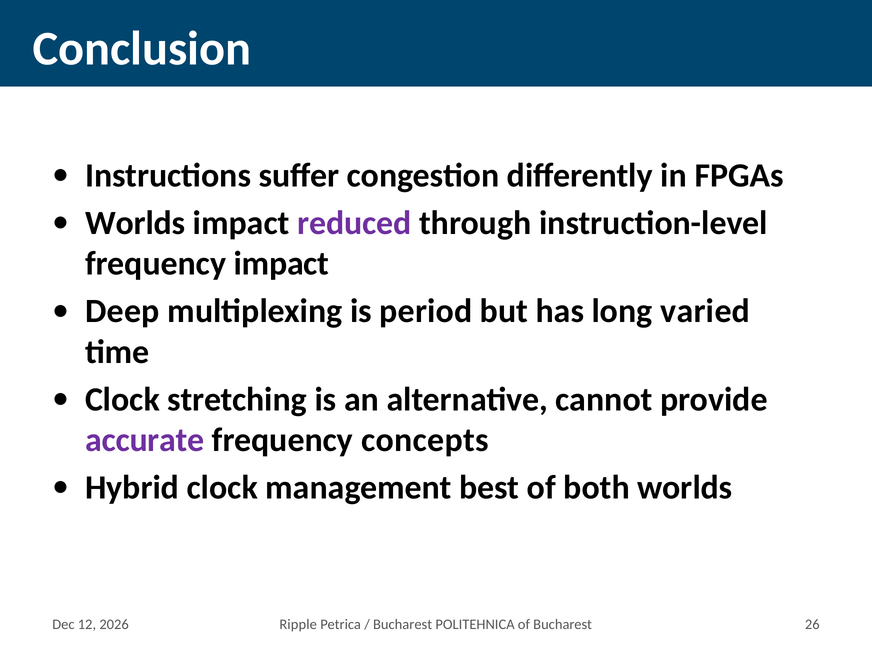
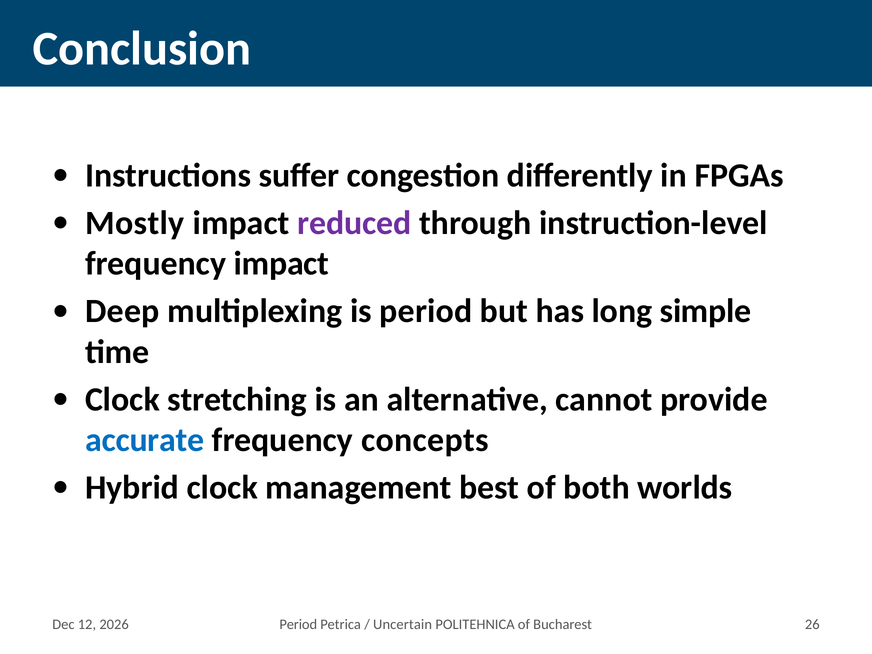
Worlds: Worlds -> Mostly (135, 223)
varied: varied -> simple (705, 311)
accurate colour: purple -> blue (145, 440)
Ripple: Ripple -> Period (298, 624)
Bucharest: Bucharest -> Uncertain (403, 624)
